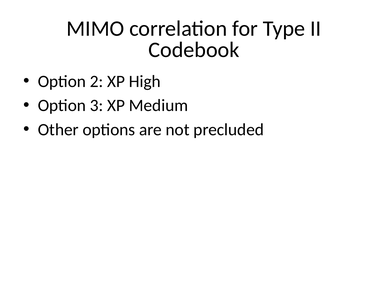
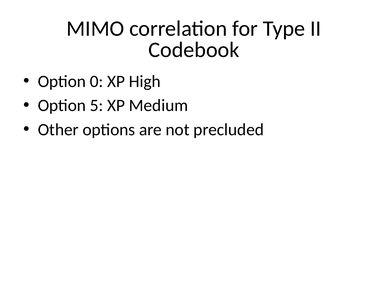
2: 2 -> 0 (97, 81)
3: 3 -> 5 (97, 106)
